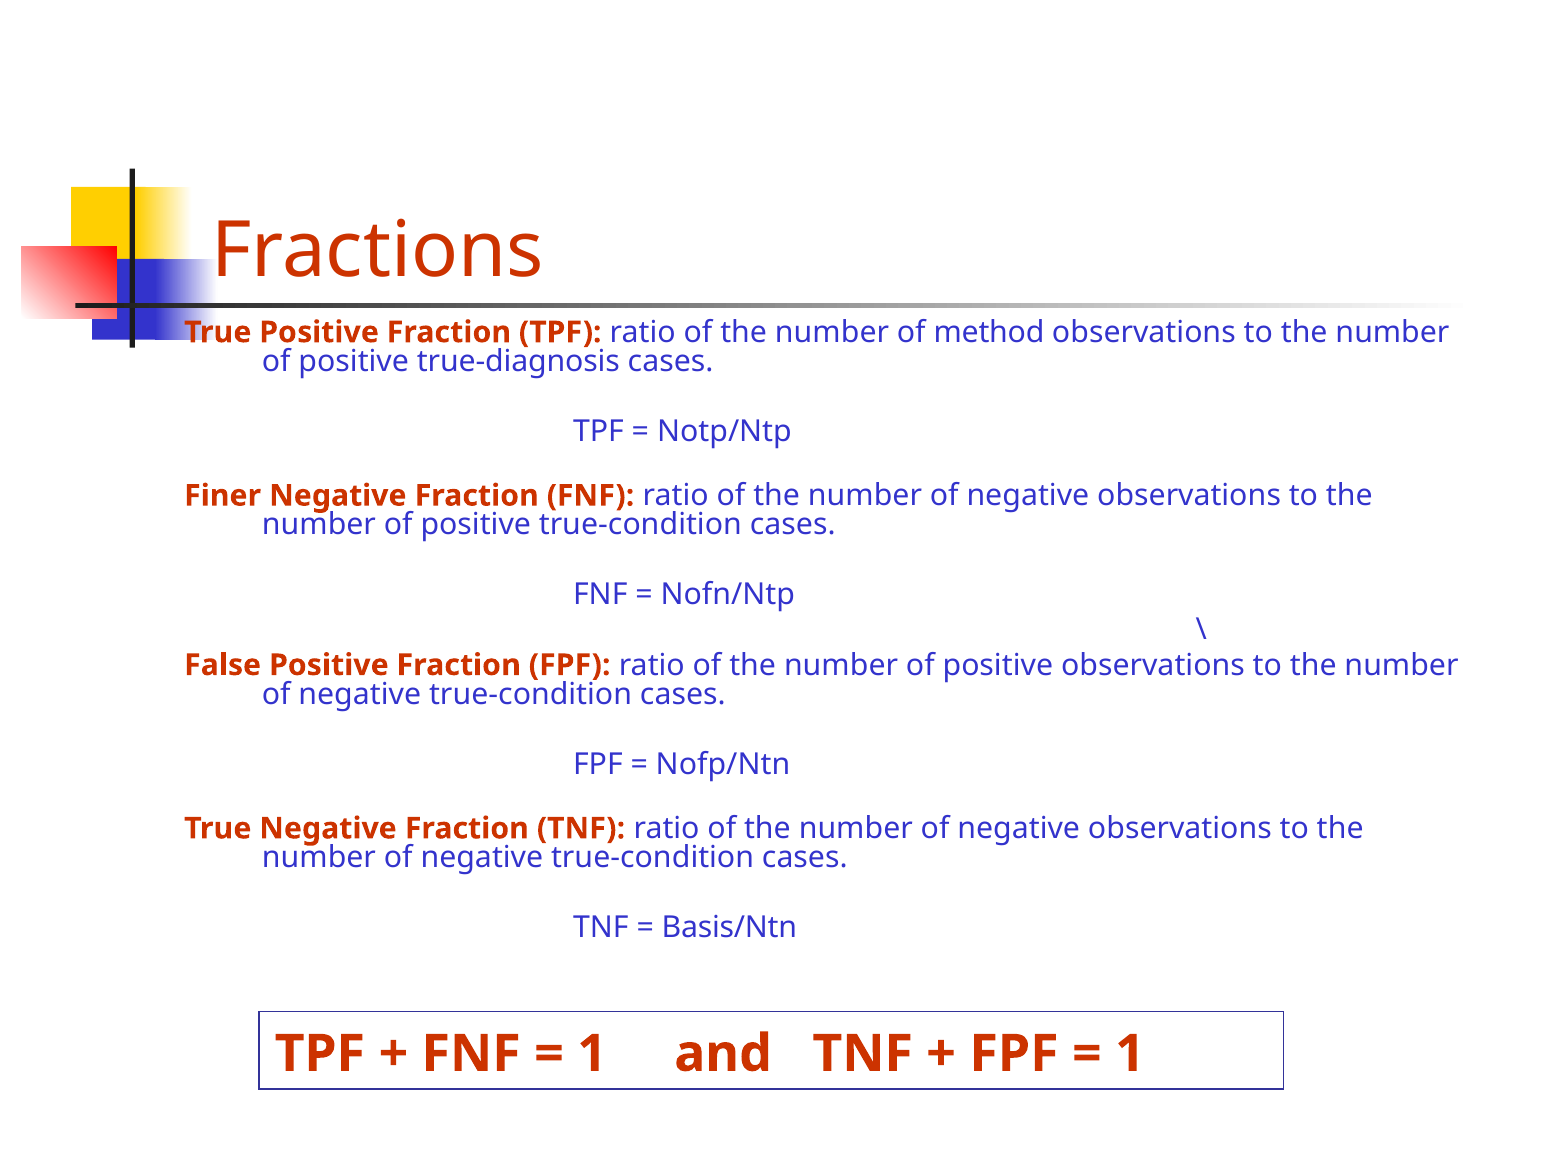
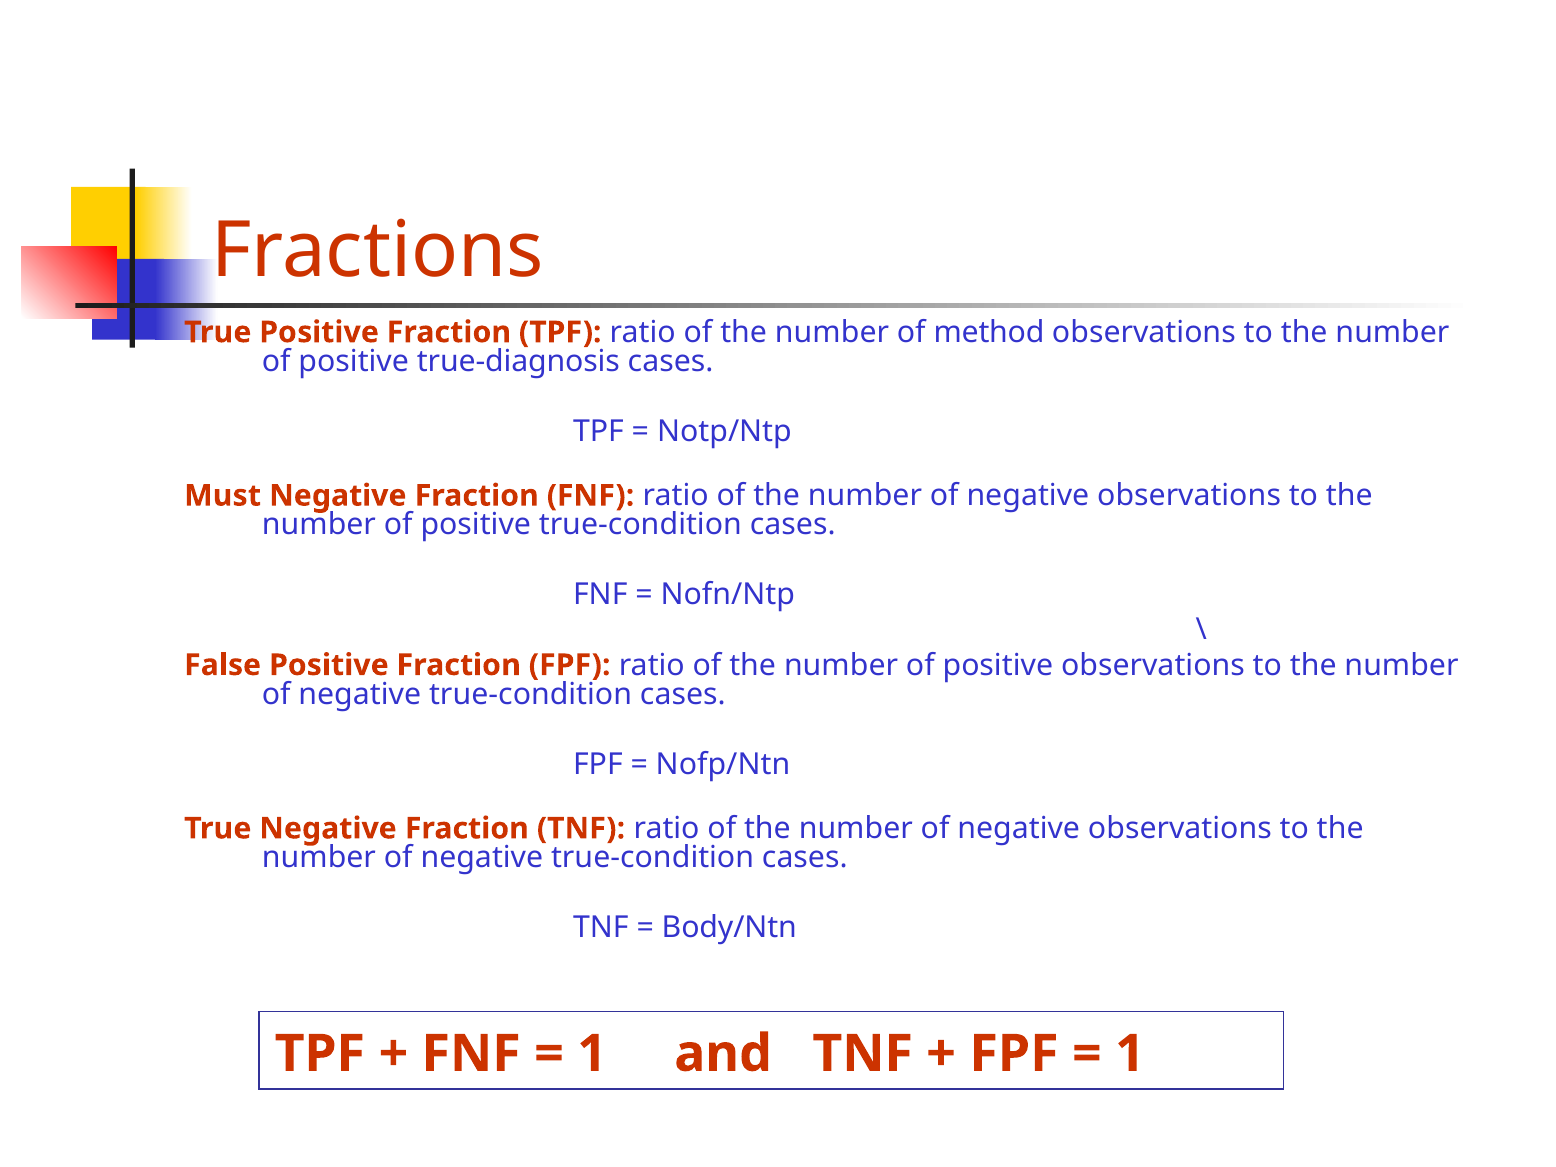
Finer: Finer -> Must (223, 496)
Basis/Ntn: Basis/Ntn -> Body/Ntn (729, 928)
